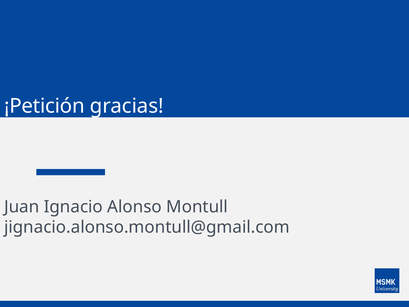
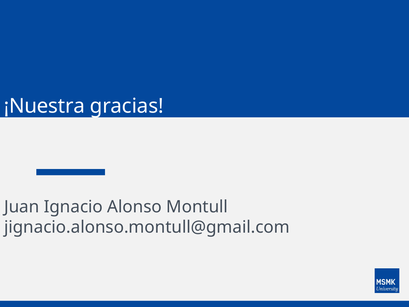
¡Petición: ¡Petición -> ¡Nuestra (44, 106)
